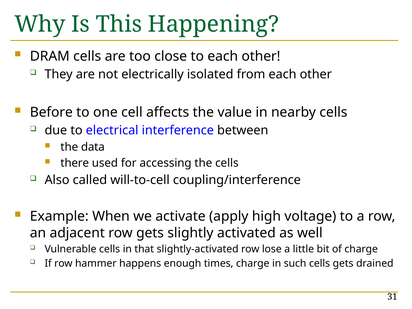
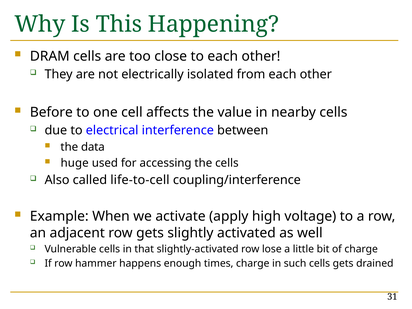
there: there -> huge (75, 163)
will-to-cell: will-to-cell -> life-to-cell (140, 180)
